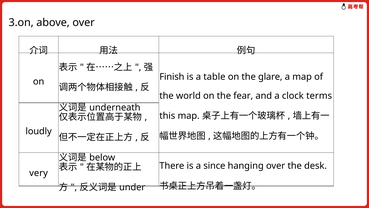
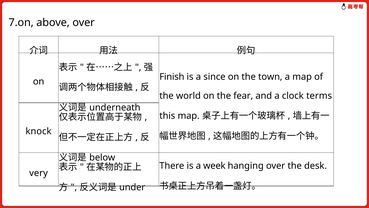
3.on: 3.on -> 7.on (21, 23)
table: table -> since (214, 77)
glare: glare -> town (270, 77)
loudly: loudly -> knock (39, 131)
since: since -> week (214, 165)
